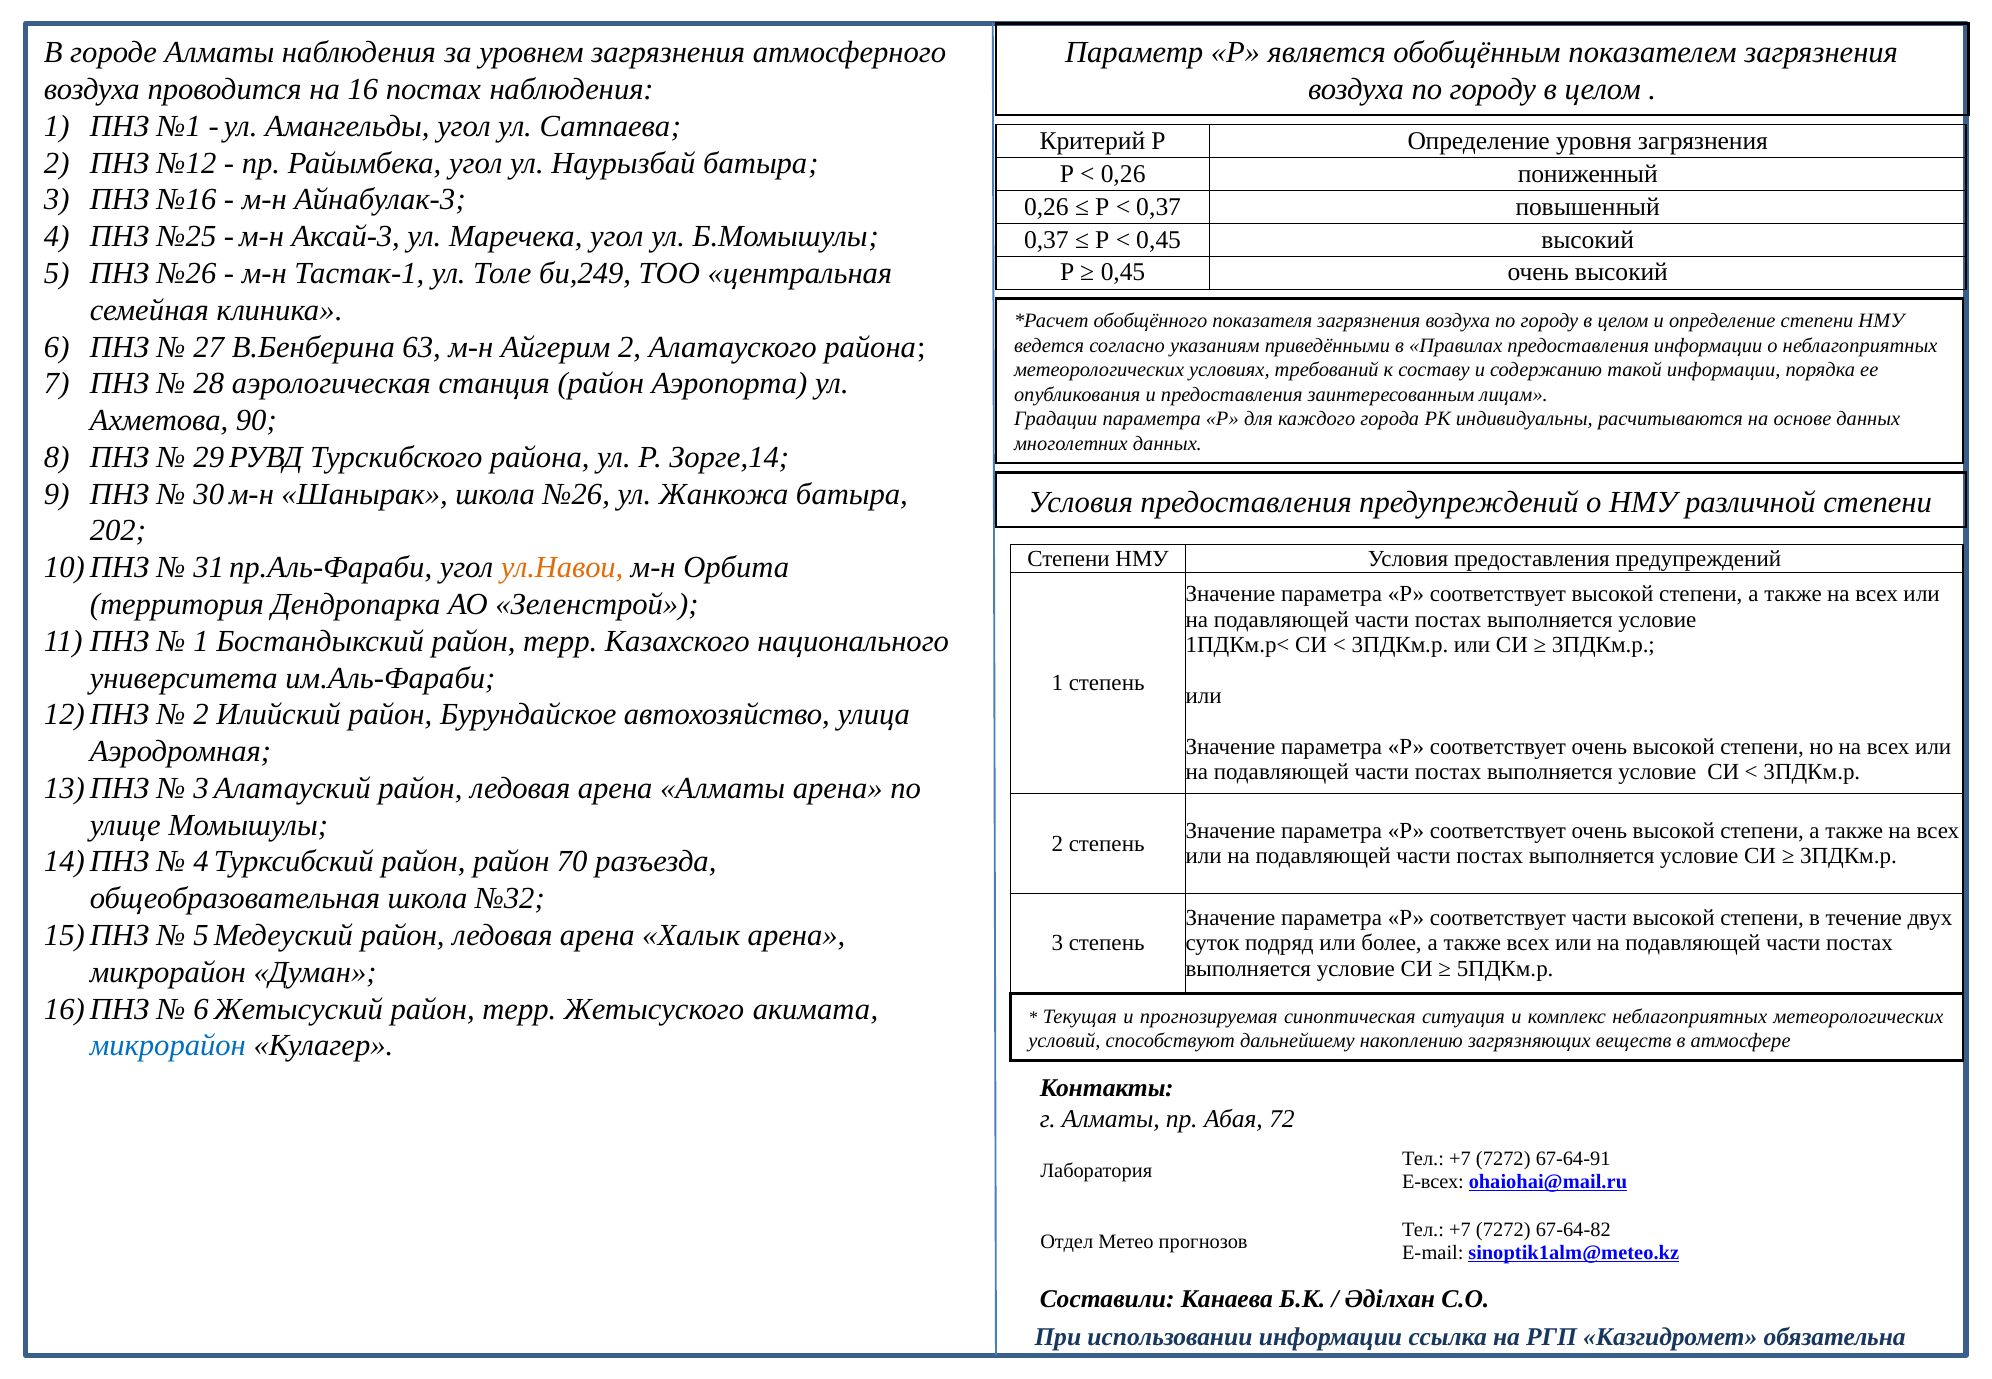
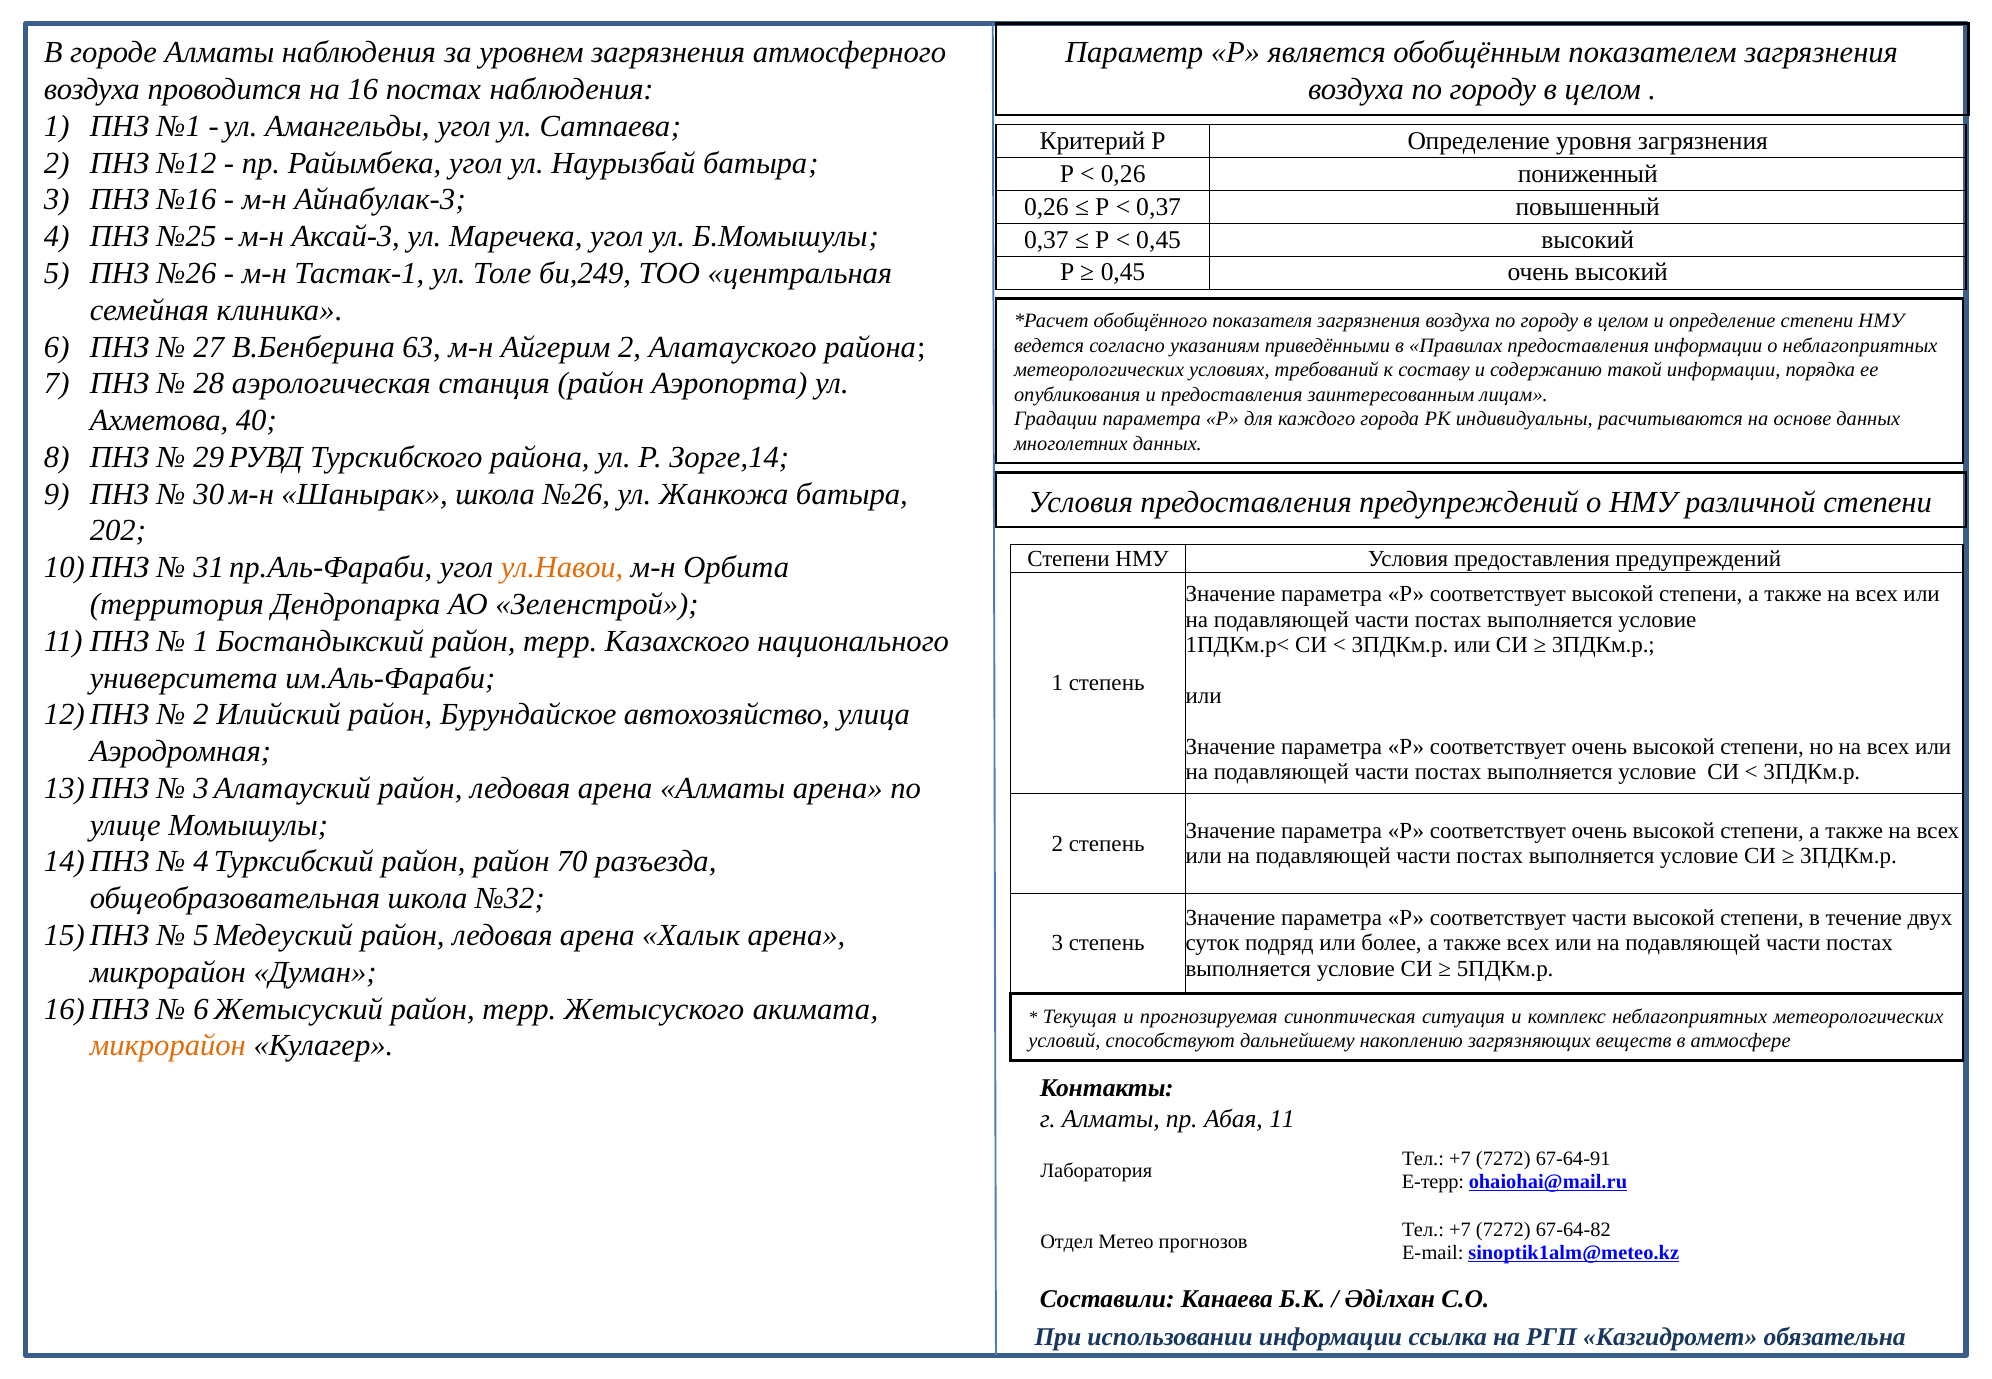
90: 90 -> 40 (256, 421)
микрорайон colour: blue -> orange (168, 1046)
72: 72 -> 11 (1282, 1119)
E-всех: E-всех -> E-терр (1433, 1182)
